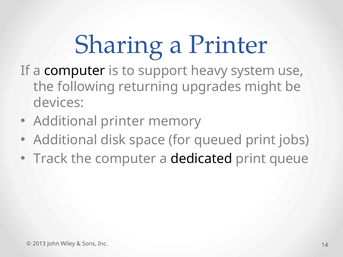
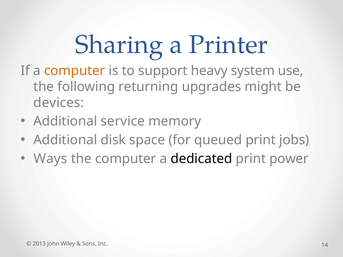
computer colour: black -> orange (75, 71)
Additional printer: printer -> service (123, 121)
Track: Track -> Ways (50, 159)
queue: queue -> power (289, 159)
